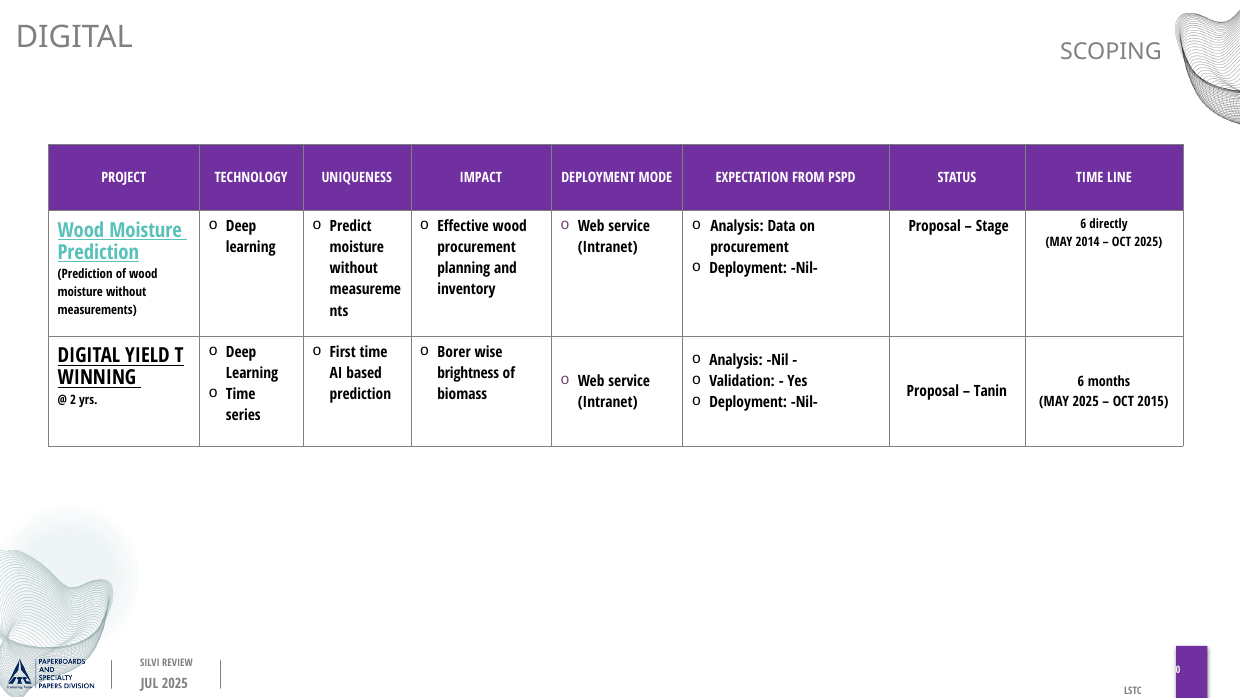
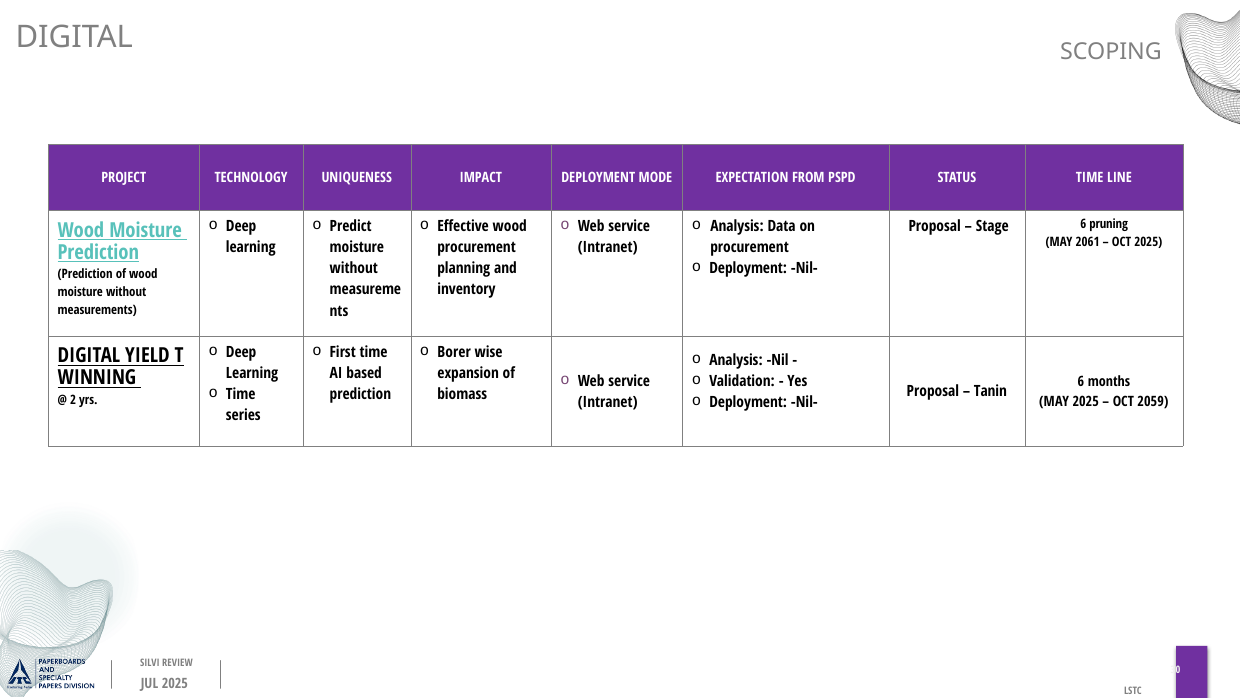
directly: directly -> pruning (1109, 225)
2014: 2014 -> 2061 (1088, 242)
brightness: brightness -> expansion (468, 373)
2015: 2015 -> 2059 (1153, 401)
